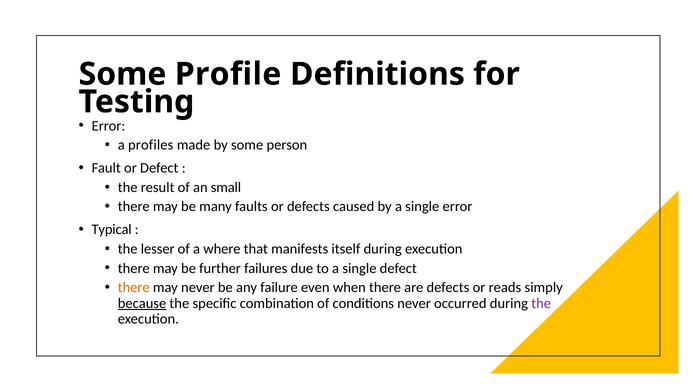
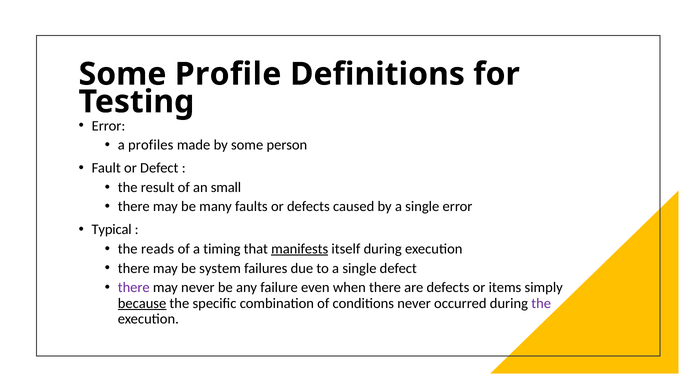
lesser: lesser -> reads (158, 249)
where: where -> timing (222, 249)
manifests underline: none -> present (300, 249)
further: further -> system (220, 268)
there colour: orange -> purple (134, 288)
reads: reads -> items (505, 288)
